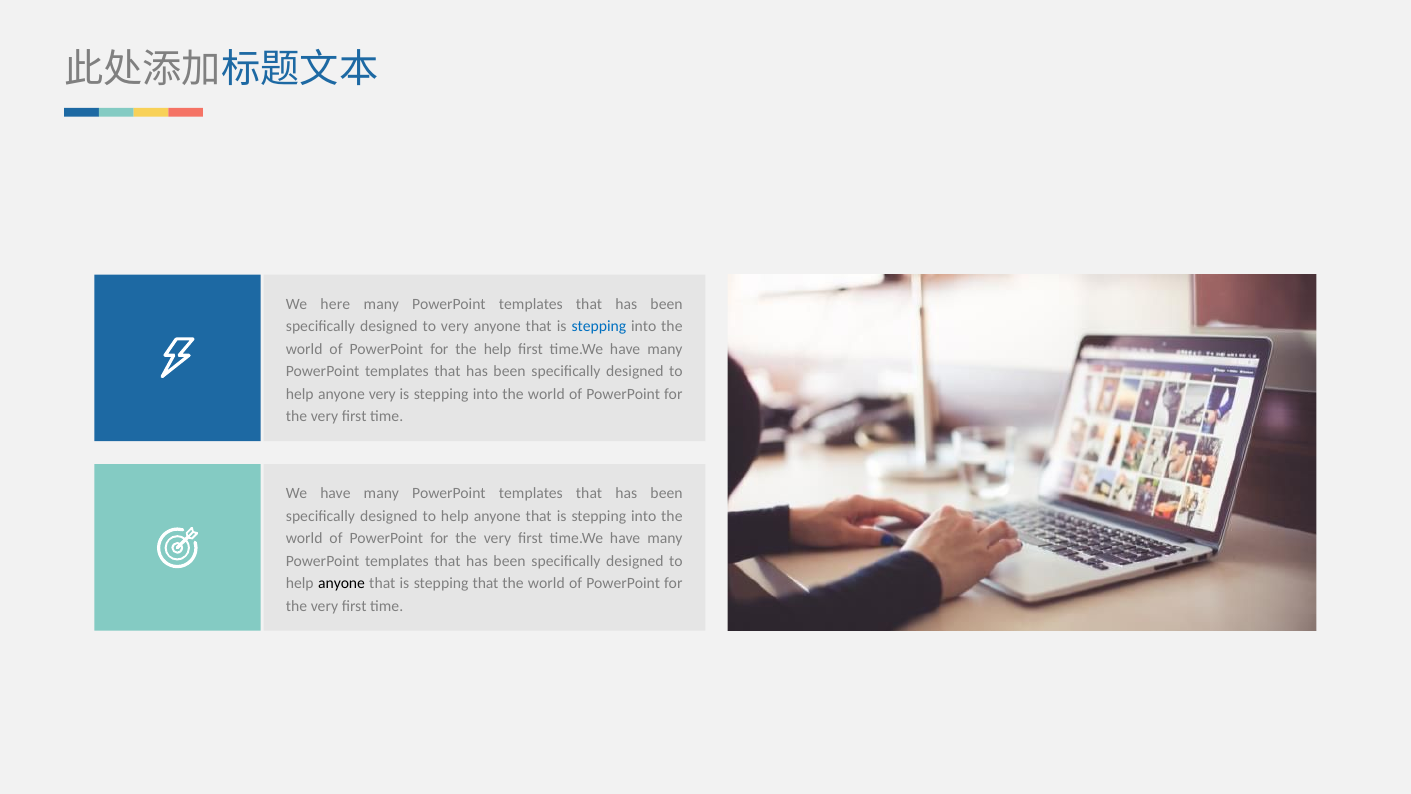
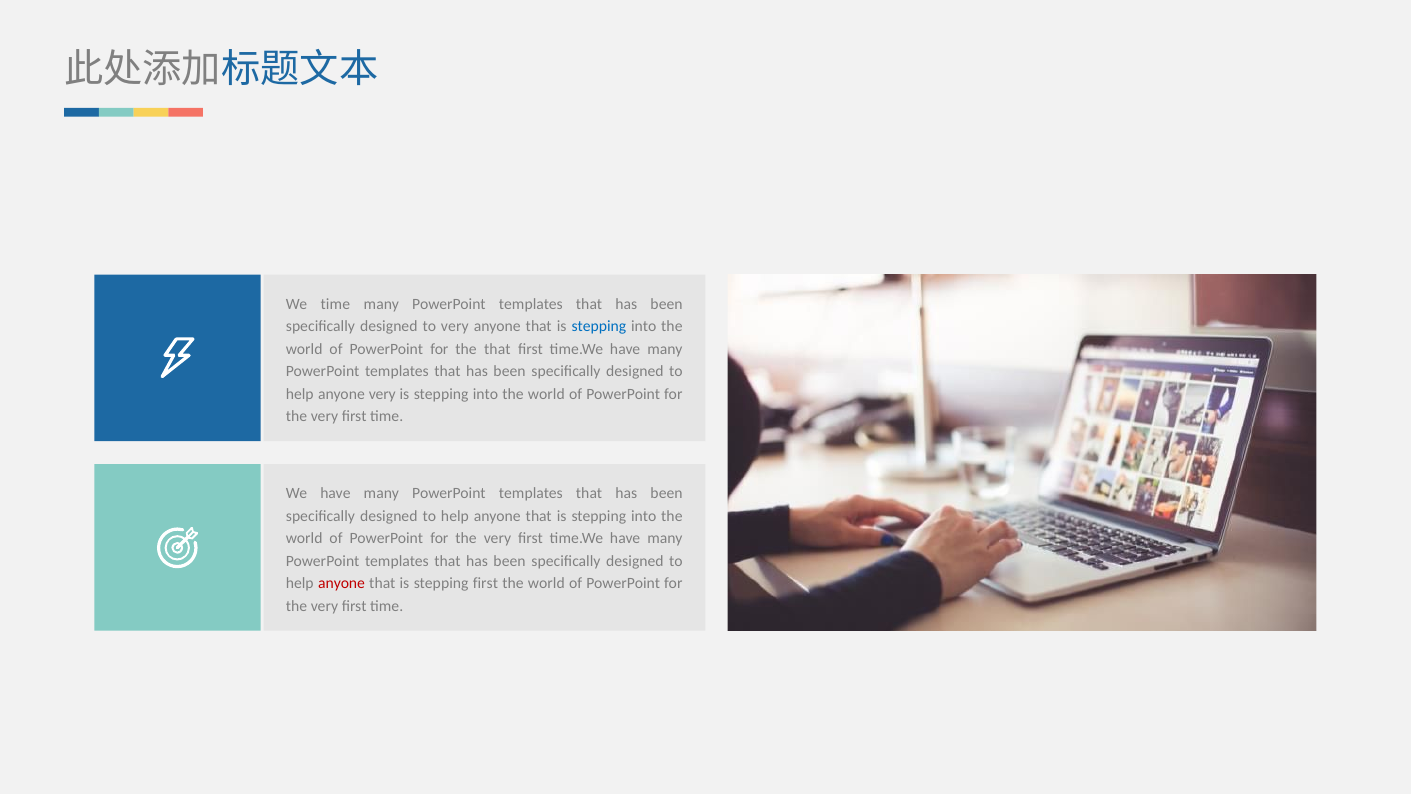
We here: here -> time (335, 304)
the help: help -> that (497, 349)
anyone colour: black -> red (342, 584)
stepping that: that -> first (485, 584)
